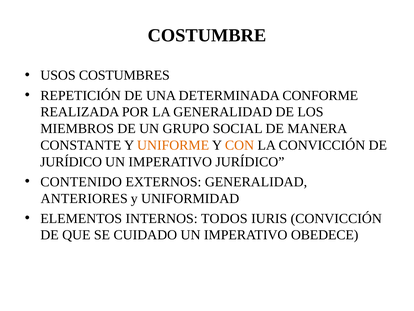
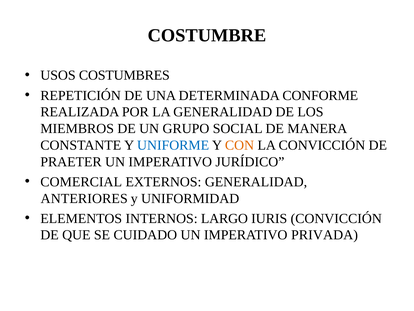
UNIFORME colour: orange -> blue (173, 145)
JURÍDICO: JURÍDICO -> PRAETER (71, 162)
CONTENIDO: CONTENIDO -> COMERCIAL (81, 182)
TODOS: TODOS -> LARGO (224, 218)
OBEDECE: OBEDECE -> PRIVADA (325, 235)
